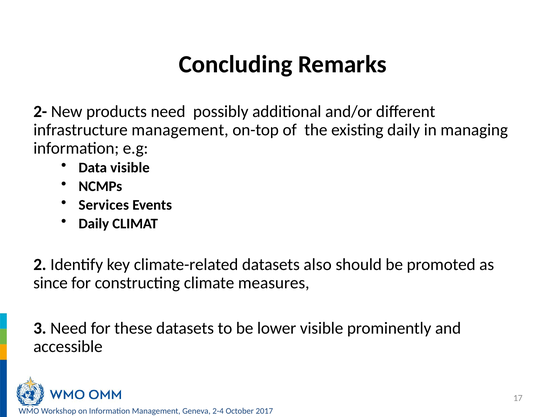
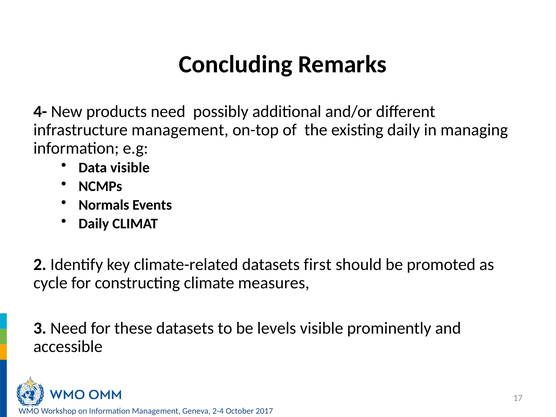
2-: 2- -> 4- (40, 111)
Services: Services -> Normals (104, 205)
also: also -> first (318, 265)
since: since -> cycle (50, 283)
lower: lower -> levels (277, 328)
